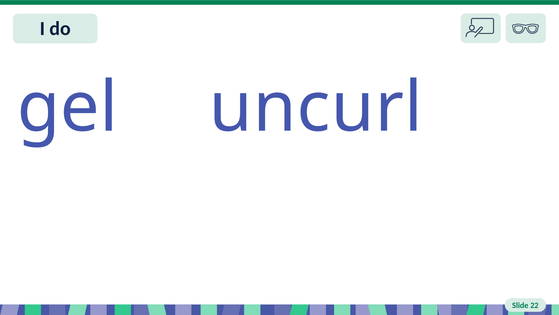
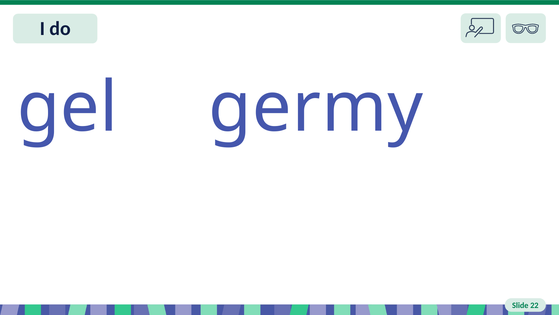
uncurl: uncurl -> germy (316, 108)
